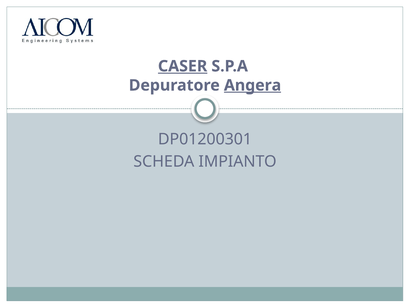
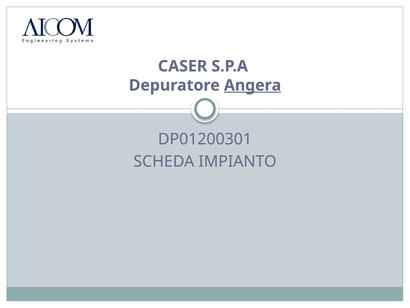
CASER underline: present -> none (183, 66)
